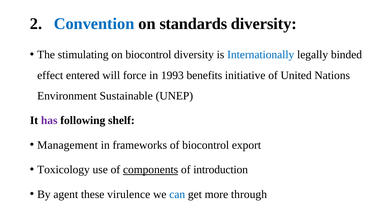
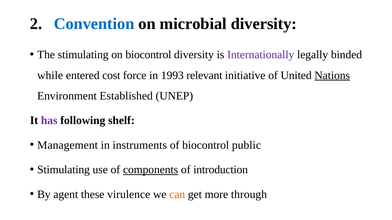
standards: standards -> microbial (193, 24)
Internationally colour: blue -> purple (261, 55)
effect: effect -> while (50, 75)
will: will -> cost (111, 75)
benefits: benefits -> relevant (204, 75)
Nations underline: none -> present (332, 75)
Sustainable: Sustainable -> Established (126, 96)
frameworks: frameworks -> instruments (140, 145)
export: export -> public (246, 145)
Toxicology: Toxicology -> Stimulating (64, 170)
can colour: blue -> orange (177, 195)
